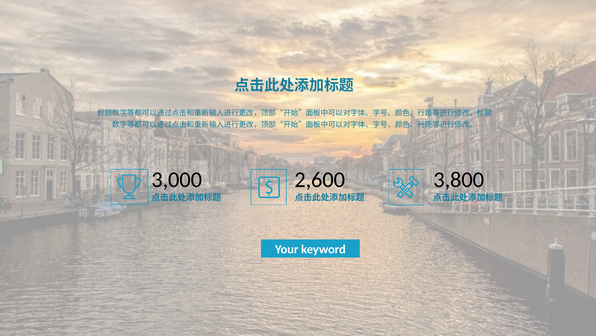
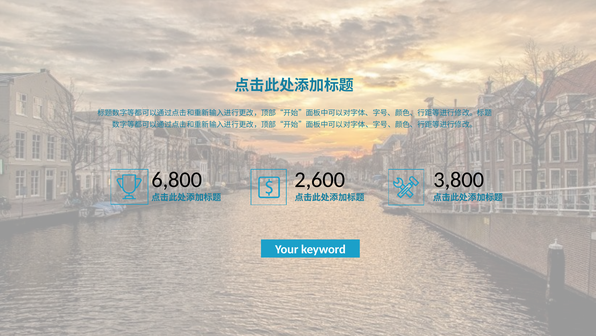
3,000: 3,000 -> 6,800 (177, 179)
